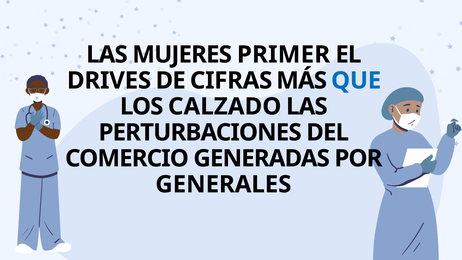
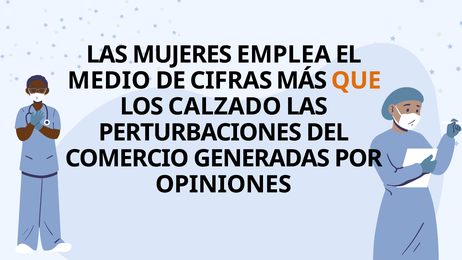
PRIMER: PRIMER -> EMPLEA (284, 55)
DRIVES: DRIVES -> MEDIO (109, 81)
QUE colour: blue -> orange (356, 81)
GENERALES: GENERALES -> OPINIONES (223, 184)
